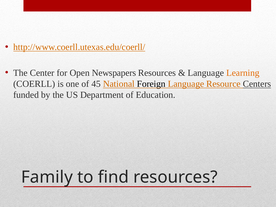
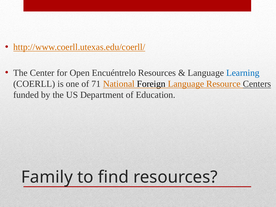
Newspapers: Newspapers -> Encuéntrelo (114, 73)
Learning colour: orange -> blue (243, 73)
45: 45 -> 71 (96, 84)
